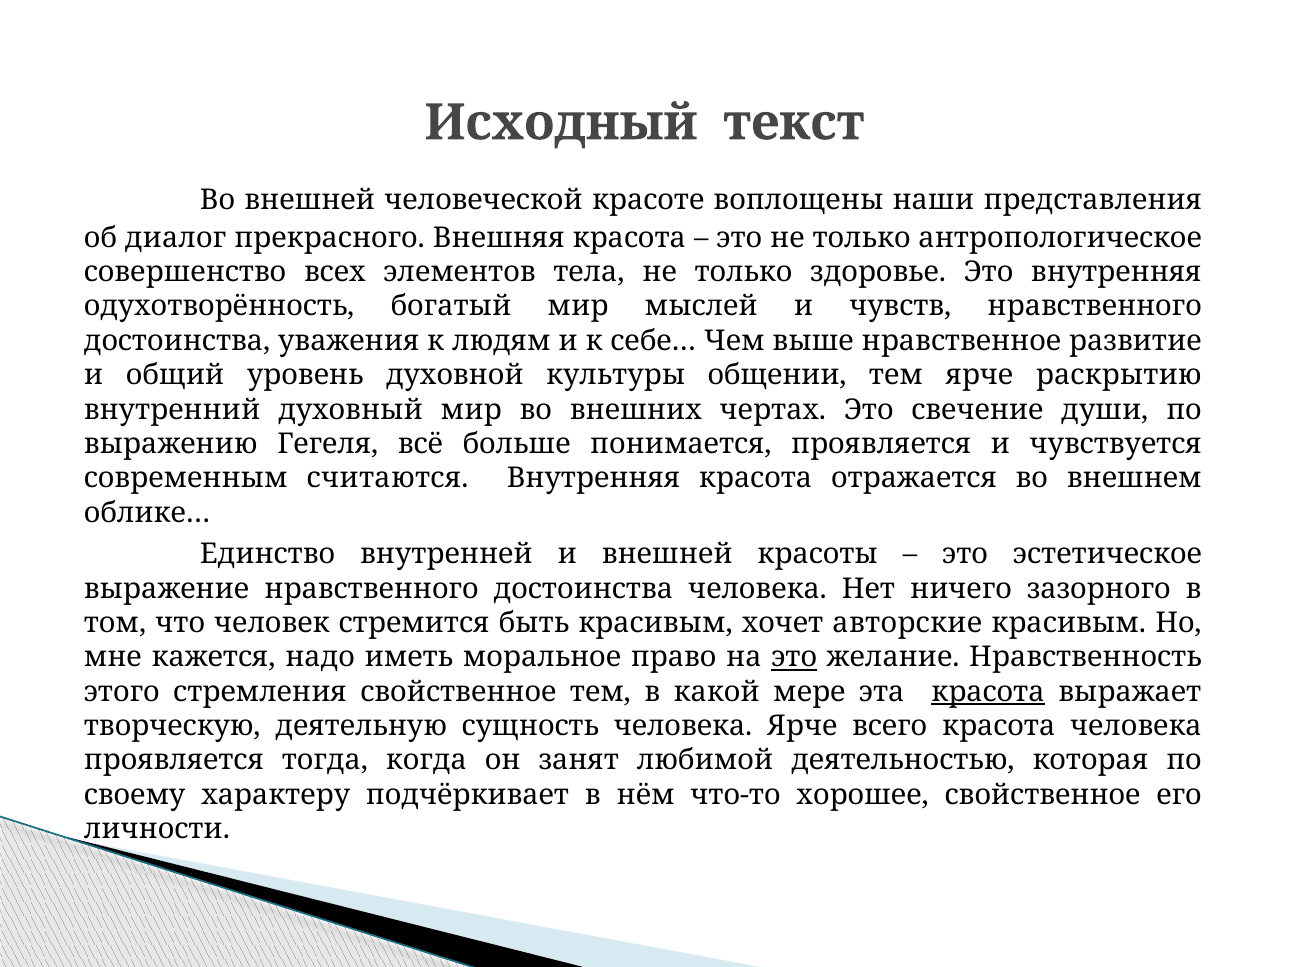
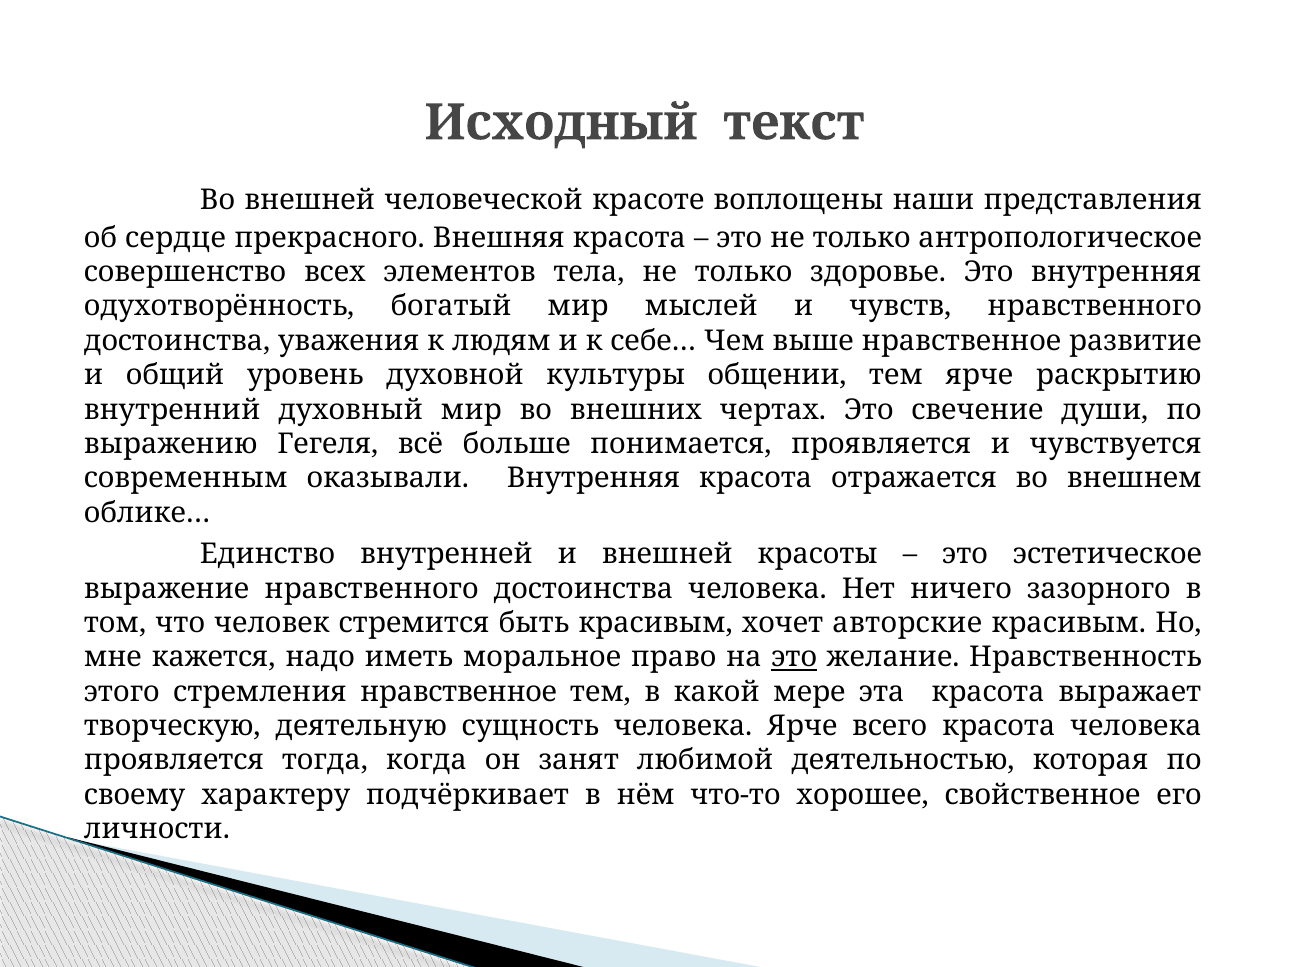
диалог: диалог -> сердце (175, 238)
считаются: считаются -> оказывали (388, 478)
стремления свойственное: свойственное -> нравственное (459, 692)
красота underline: present -> none (988, 692)
